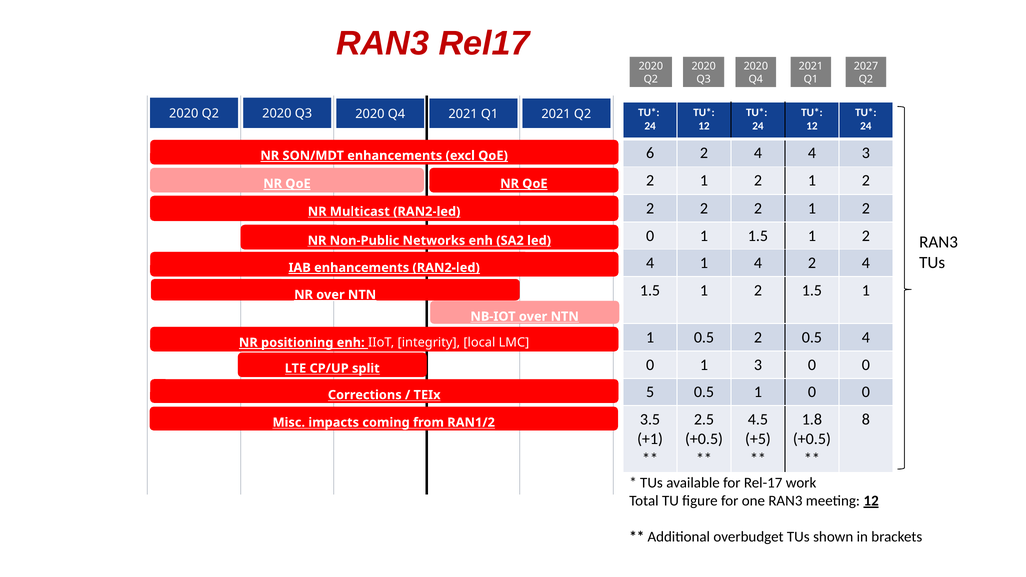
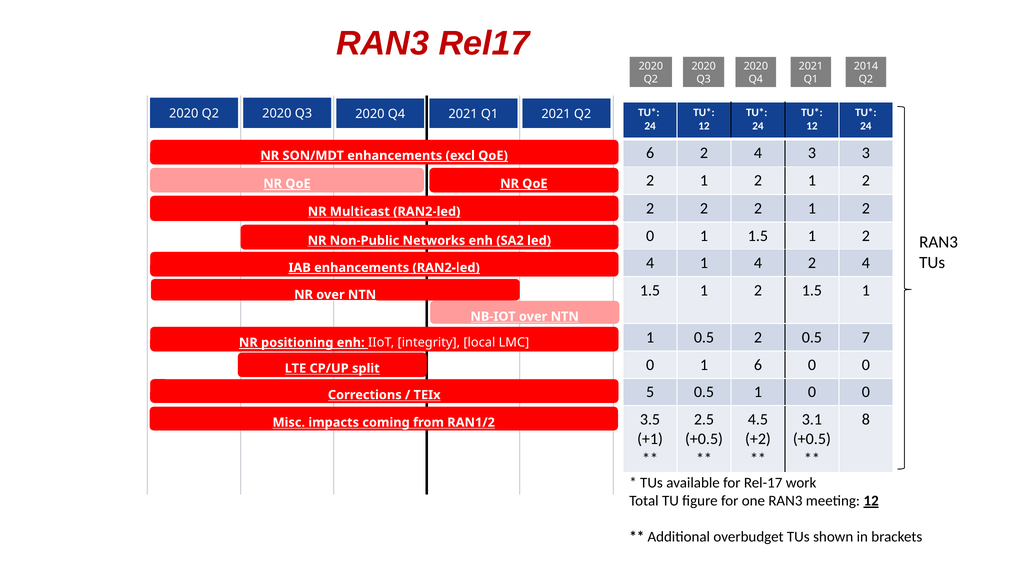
2027: 2027 -> 2014 (866, 66)
4 4: 4 -> 3 (812, 153)
0.5 4: 4 -> 7 (866, 337)
1 3: 3 -> 6 (758, 365)
1.8: 1.8 -> 3.1 (812, 420)
+5: +5 -> +2 (758, 439)
